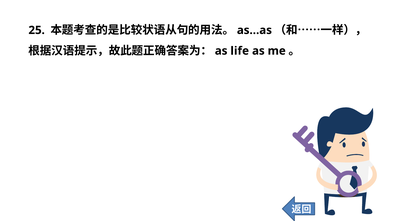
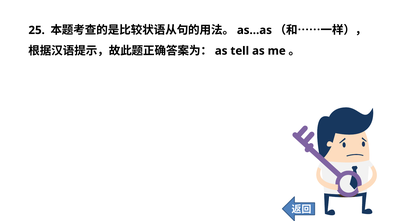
life: life -> tell (240, 51)
